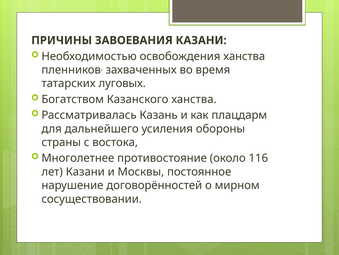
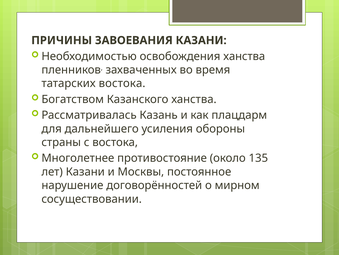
татарских луговых: луговых -> востока (122, 83)
116: 116 -> 135 (258, 158)
